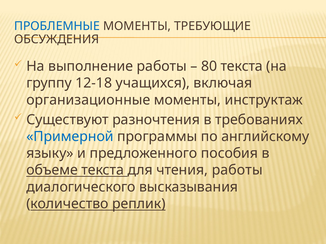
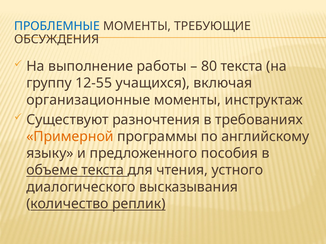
12-18: 12-18 -> 12-55 (94, 83)
Примерной colour: blue -> orange (70, 137)
чтения работы: работы -> устного (237, 170)
